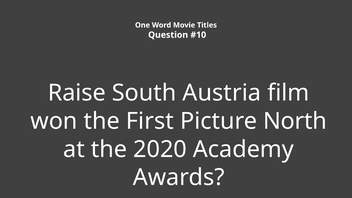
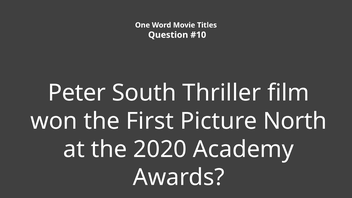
Raise: Raise -> Peter (77, 93)
Austria: Austria -> Thriller (222, 93)
